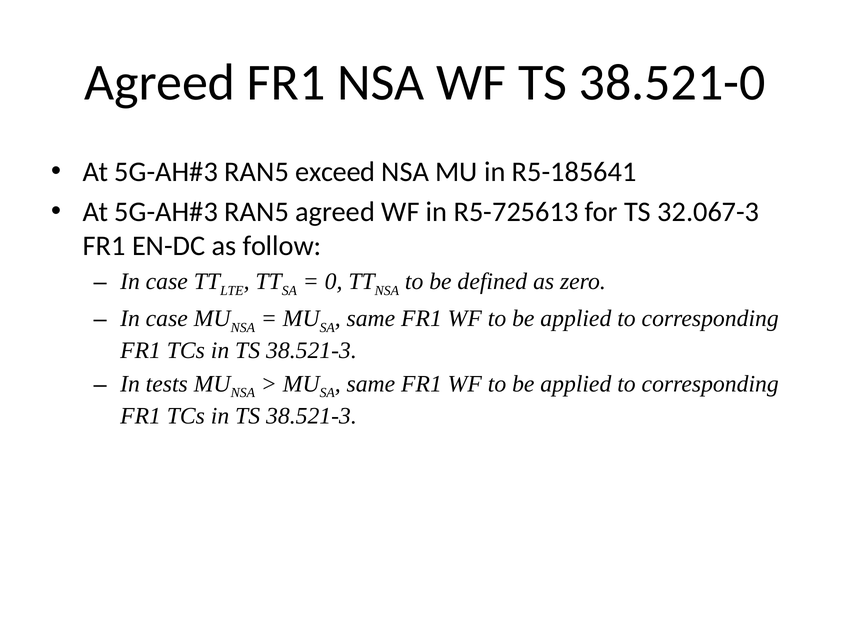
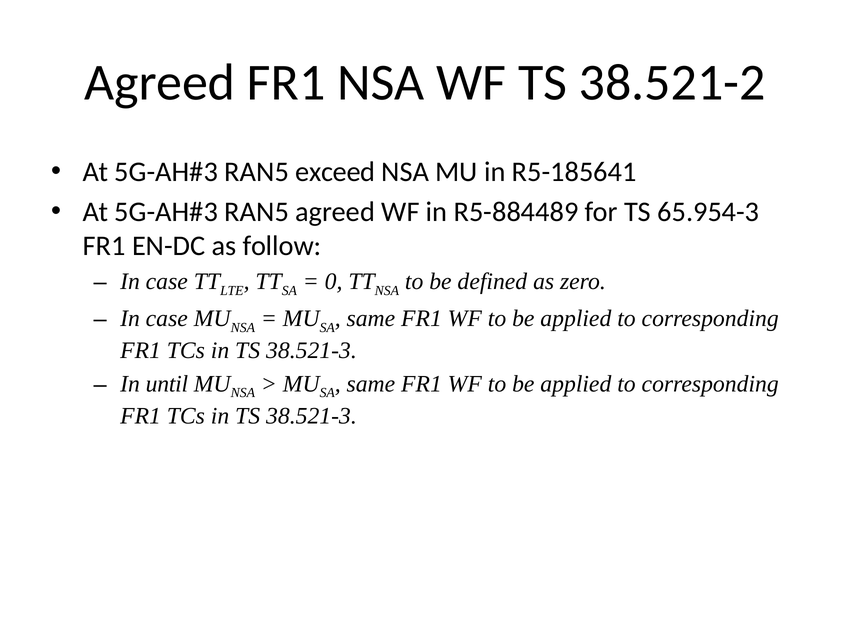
38.521-0: 38.521-0 -> 38.521-2 (672, 82)
R5-725613: R5-725613 -> R5-884489 (516, 212)
32.067-3: 32.067-3 -> 65.954-3 (708, 212)
tests: tests -> until (167, 384)
